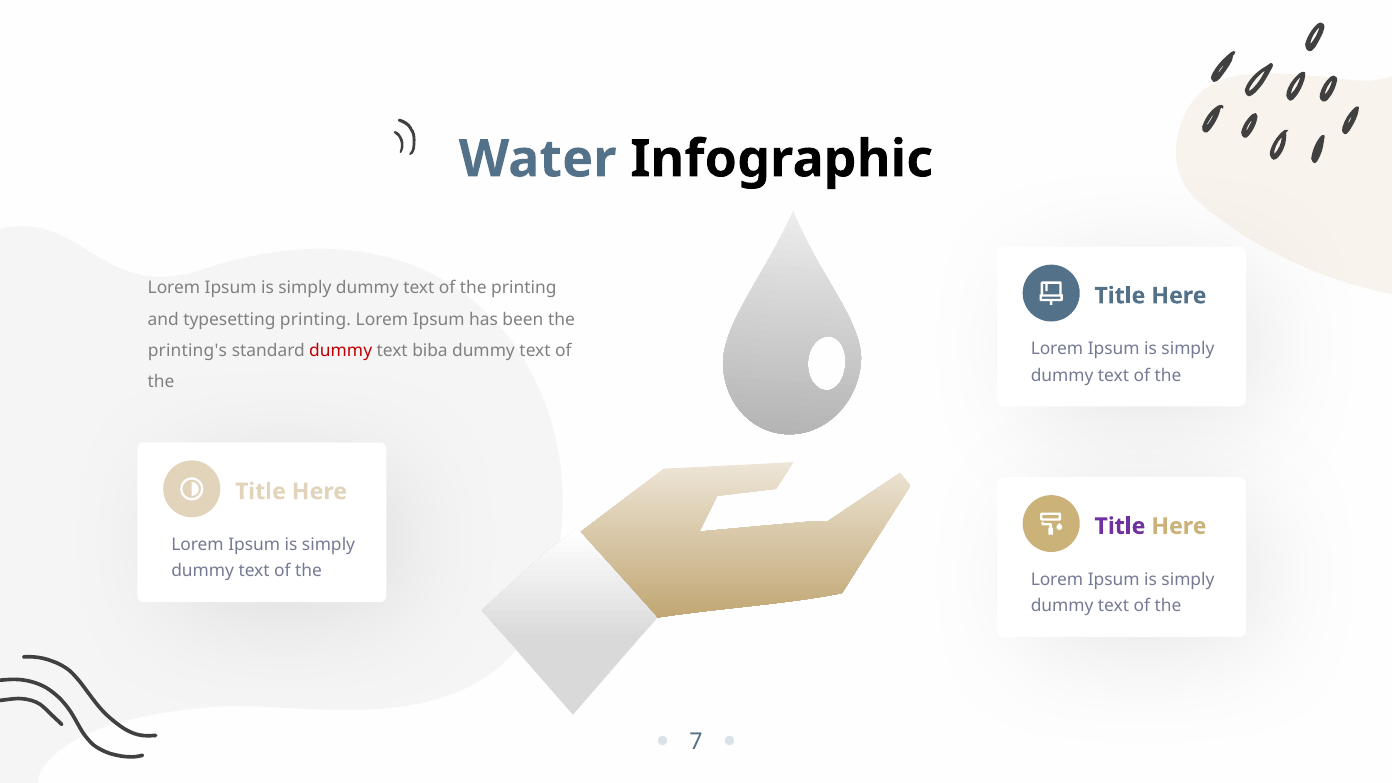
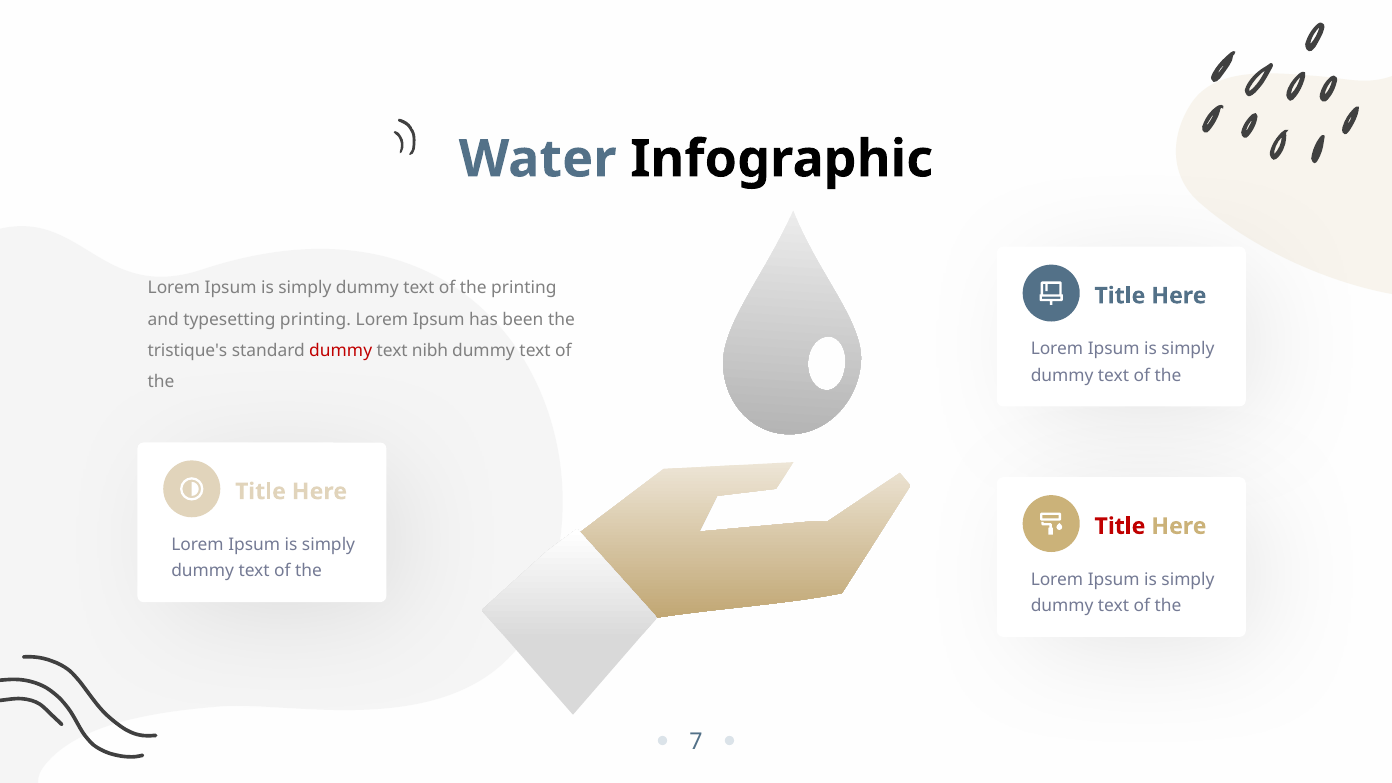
printing's: printing's -> tristique's (188, 351)
biba: biba -> nibh (430, 351)
Title colour: purple -> red (1120, 526)
